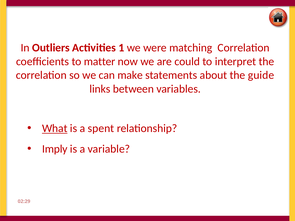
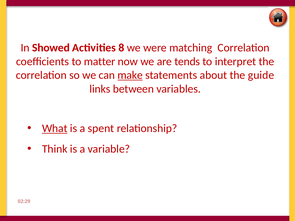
Outliers: Outliers -> Showed (51, 48)
1: 1 -> 8 (121, 48)
could: could -> tends (187, 62)
make underline: none -> present (130, 75)
Imply: Imply -> Think (55, 149)
